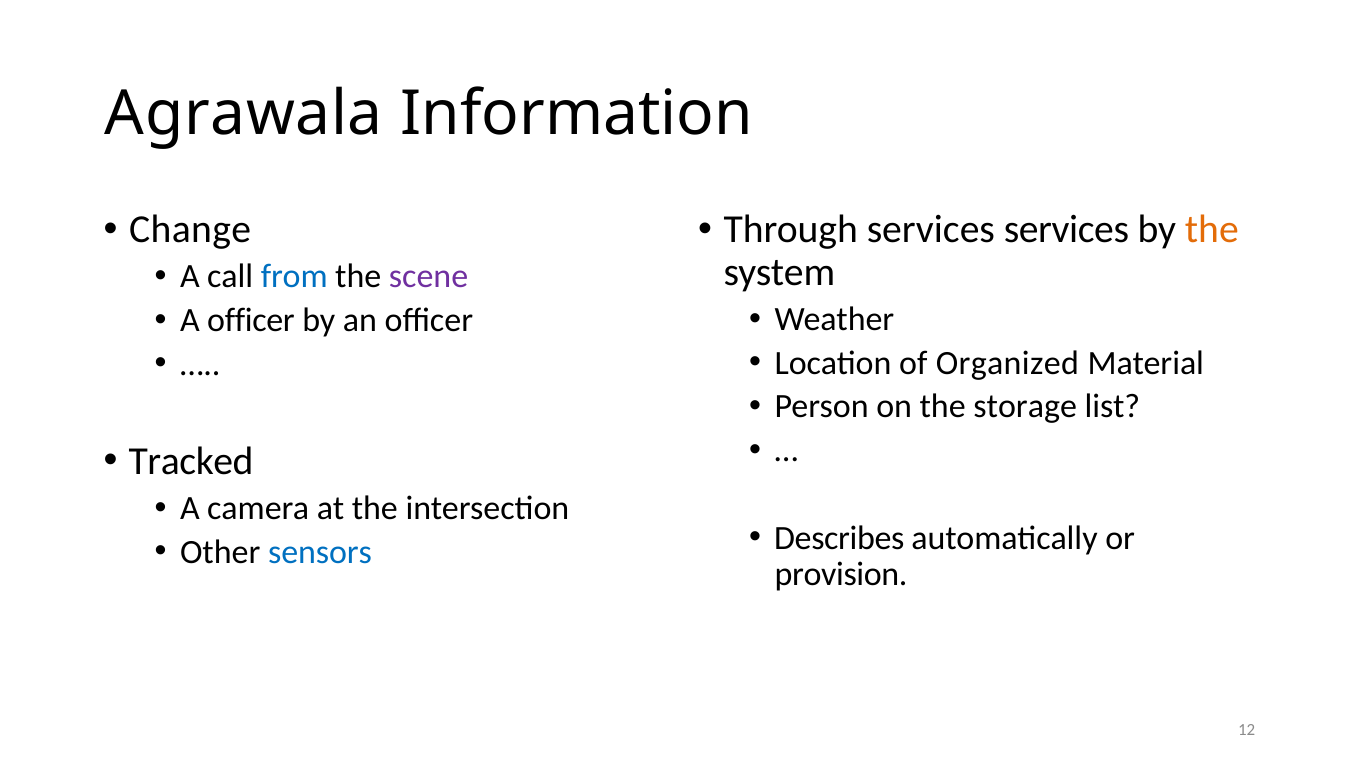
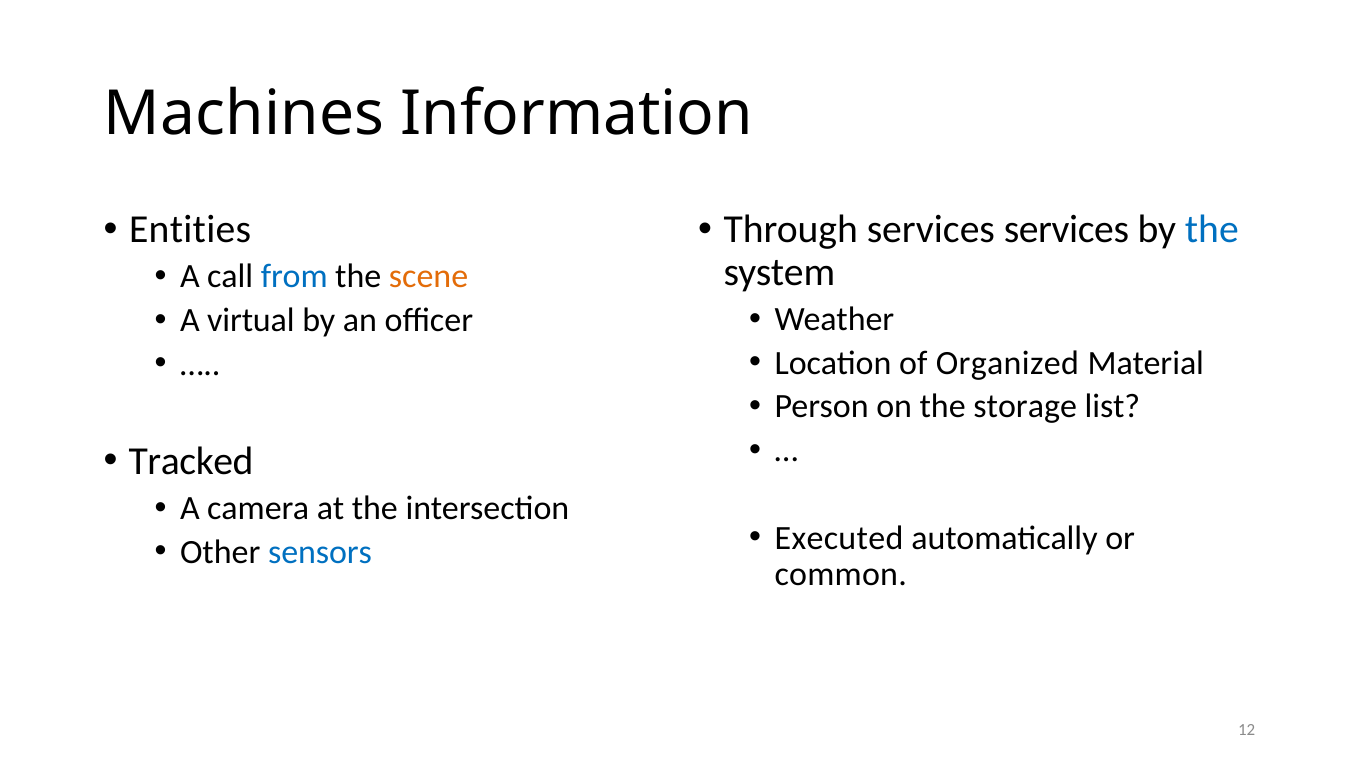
Agrawala: Agrawala -> Machines (244, 114)
Change: Change -> Entities (190, 230)
the colour: orange -> blue (1212, 230)
scene colour: purple -> orange (429, 277)
A officer: officer -> virtual (251, 320)
Describes: Describes -> Executed (839, 538)
provision: provision -> common (841, 575)
